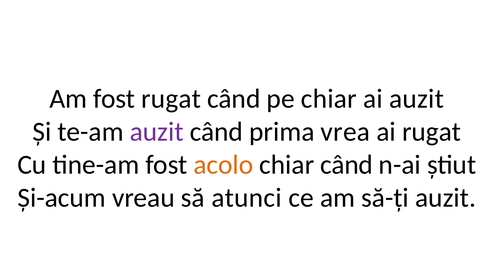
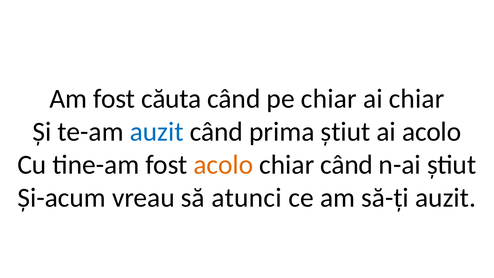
fost rugat: rugat -> căuta (171, 99)
ai auzit: auzit -> chiar (417, 99)
auzit colour: purple -> blue (157, 132)
prima vrea: vrea -> știut (346, 132)
ai rugat: rugat -> acolo (432, 132)
